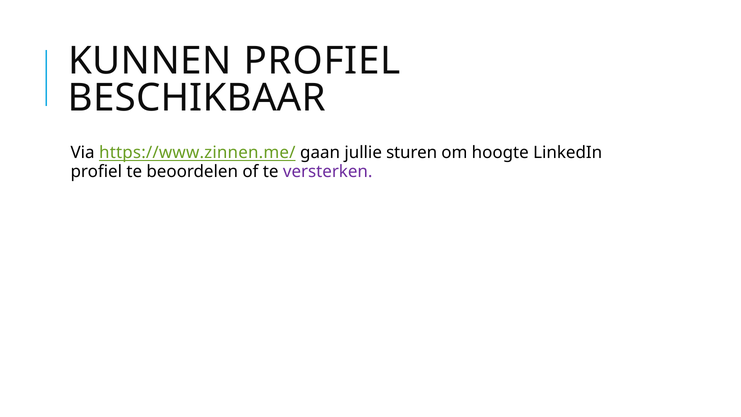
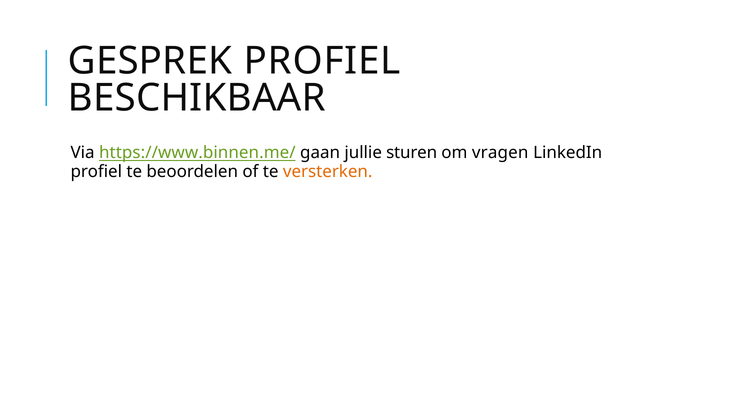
KUNNEN: KUNNEN -> GESPREK (150, 61)
https://www.zinnen.me/: https://www.zinnen.me/ -> https://www.binnen.me/ (197, 153)
hoogte: hoogte -> vragen (500, 153)
versterken colour: purple -> orange (328, 172)
